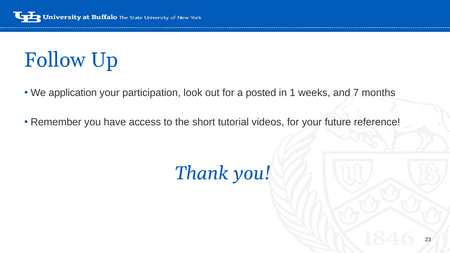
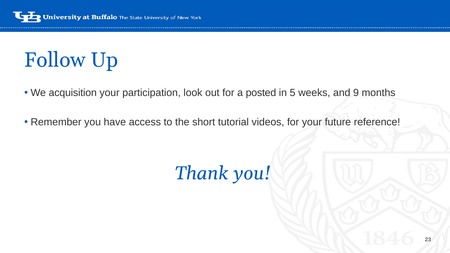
application: application -> acquisition (73, 93)
1: 1 -> 5 (293, 93)
7: 7 -> 9 (356, 93)
